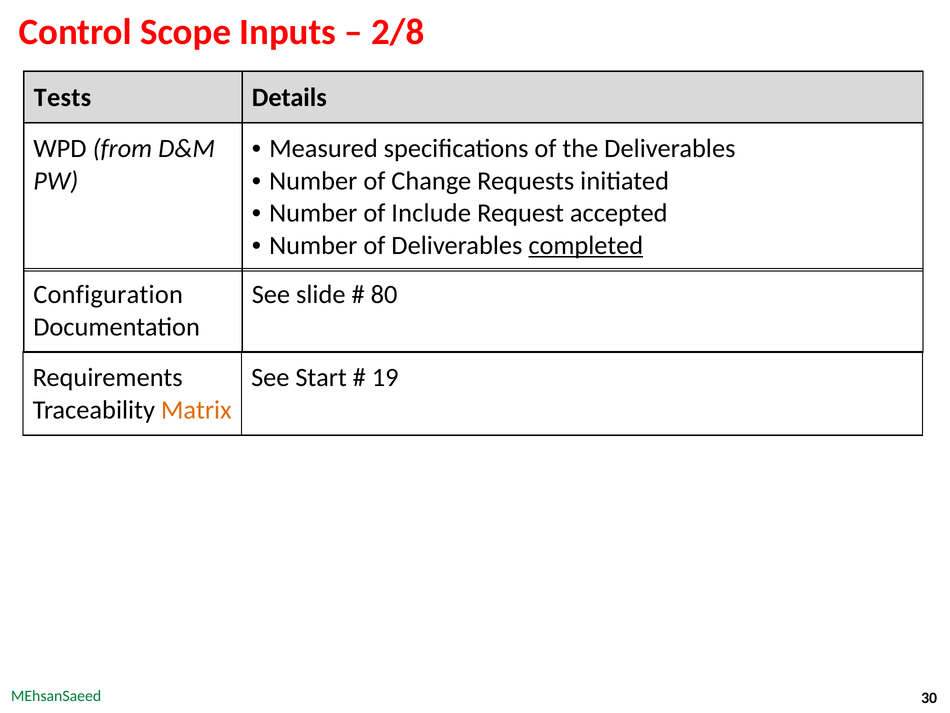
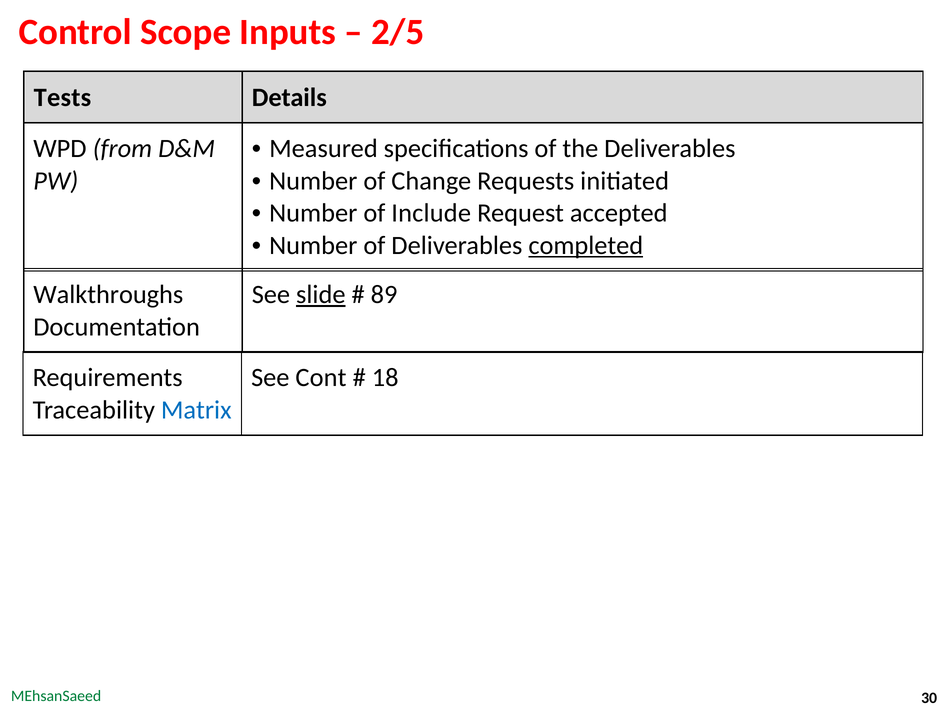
2/8: 2/8 -> 2/5 (398, 32)
Configuration: Configuration -> Walkthroughs (108, 294)
slide underline: none -> present (321, 294)
80: 80 -> 89 (384, 294)
Start: Start -> Cont (321, 377)
19: 19 -> 18 (385, 377)
Matrix colour: orange -> blue (196, 410)
